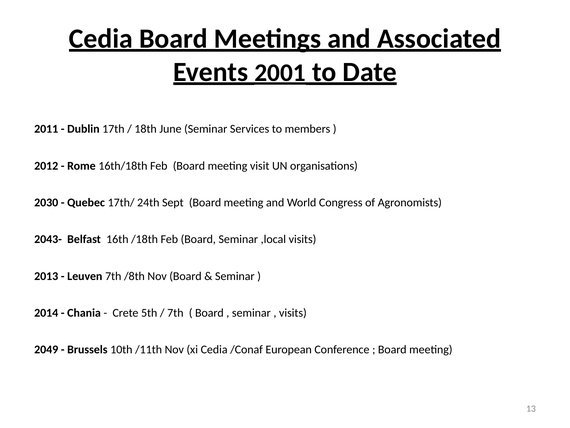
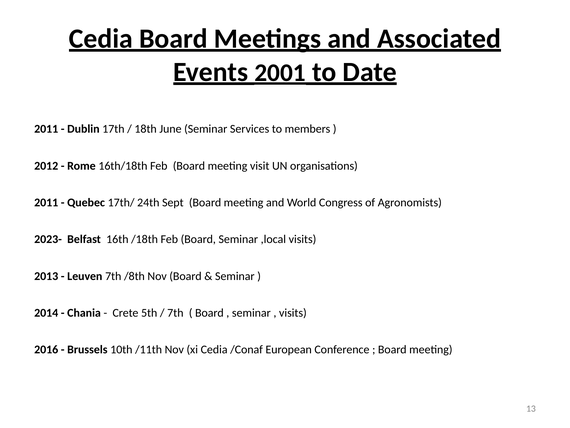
2030: 2030 -> 2011 (46, 202)
2043-: 2043- -> 2023- (48, 239)
2049: 2049 -> 2016 (46, 349)
